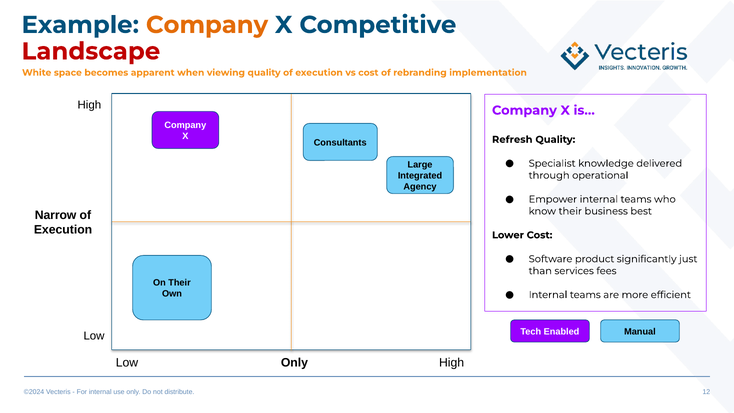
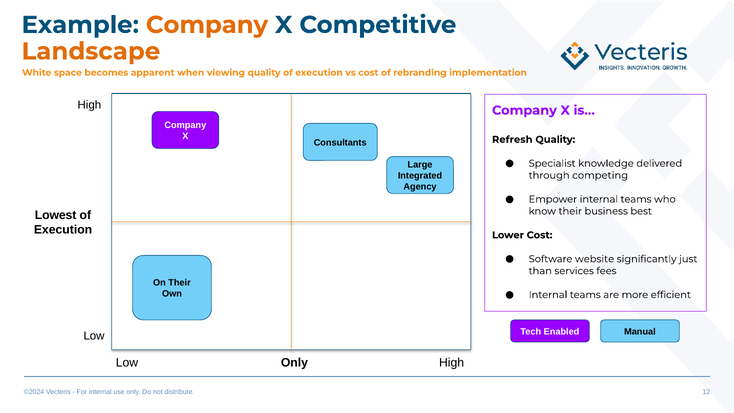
Landscape colour: red -> orange (91, 51)
operational: operational -> competing (600, 175)
Narrow: Narrow -> Lowest (56, 215)
product: product -> website (595, 259)
